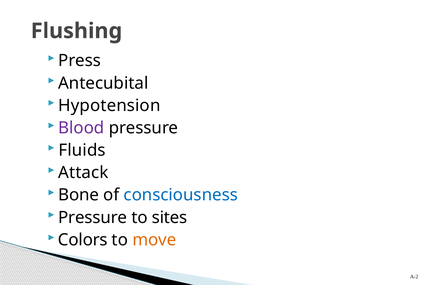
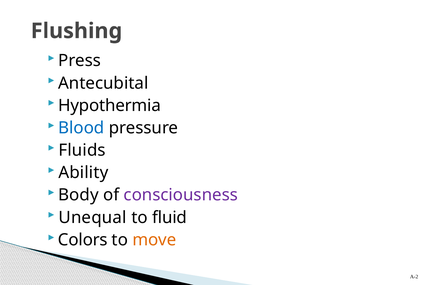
Hypotension: Hypotension -> Hypothermia (109, 106)
Blood colour: purple -> blue (81, 128)
Attack: Attack -> Ability (83, 173)
Bone: Bone -> Body (78, 195)
consciousness colour: blue -> purple (181, 195)
Pressure: Pressure -> Unequal (93, 218)
sites: sites -> fluid (170, 218)
